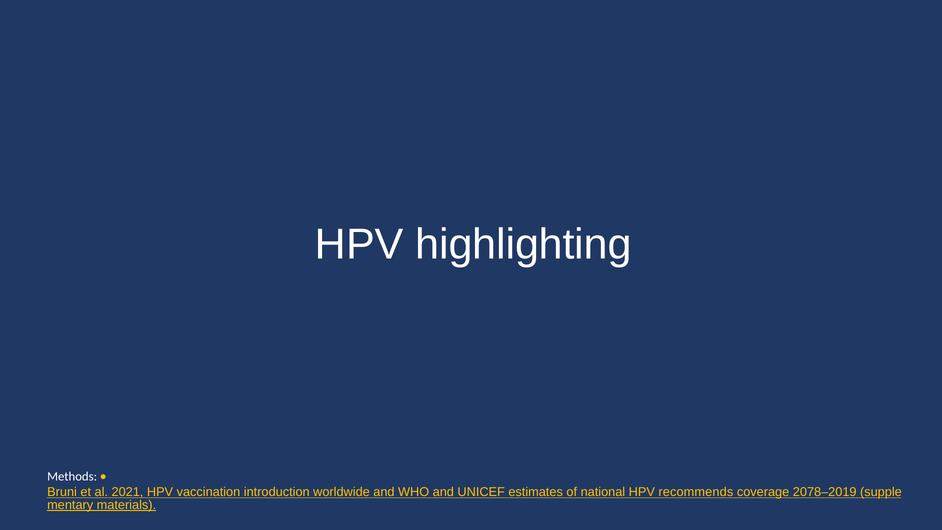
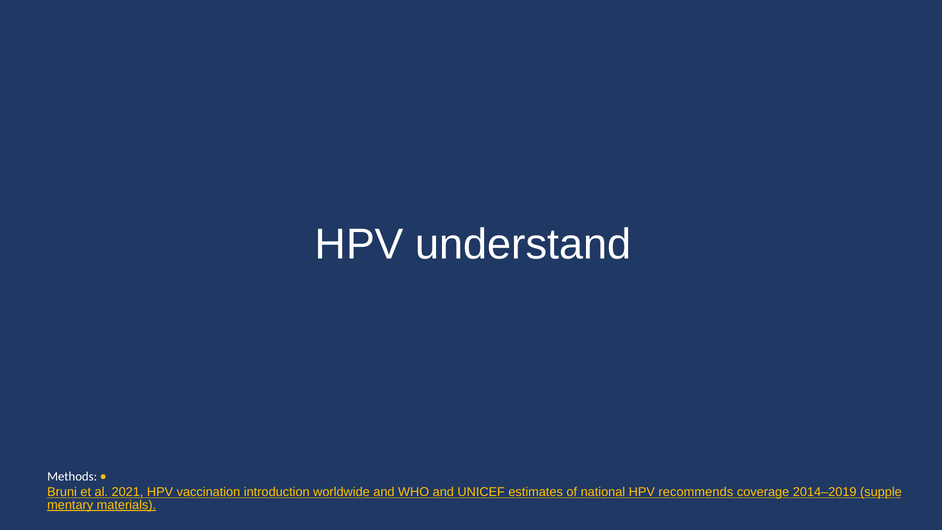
highlighting: highlighting -> understand (523, 244)
2078–2019: 2078–2019 -> 2014–2019 (825, 492)
